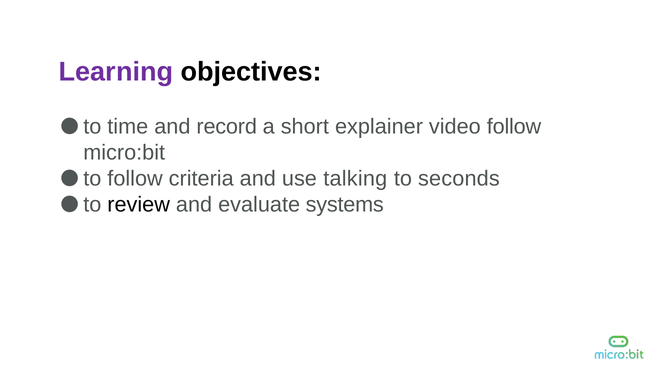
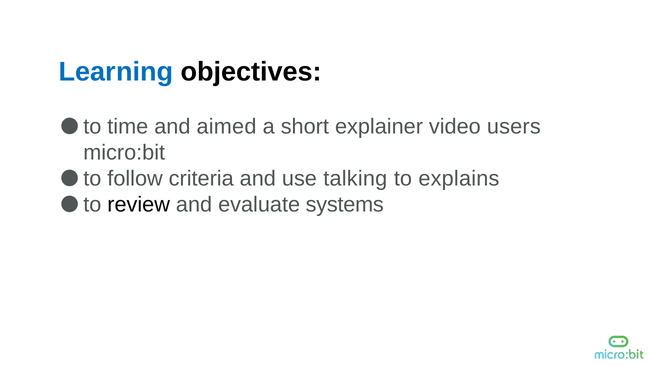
Learning colour: purple -> blue (116, 72)
record: record -> aimed (226, 127)
video follow: follow -> users (514, 127)
seconds: seconds -> explains (459, 179)
